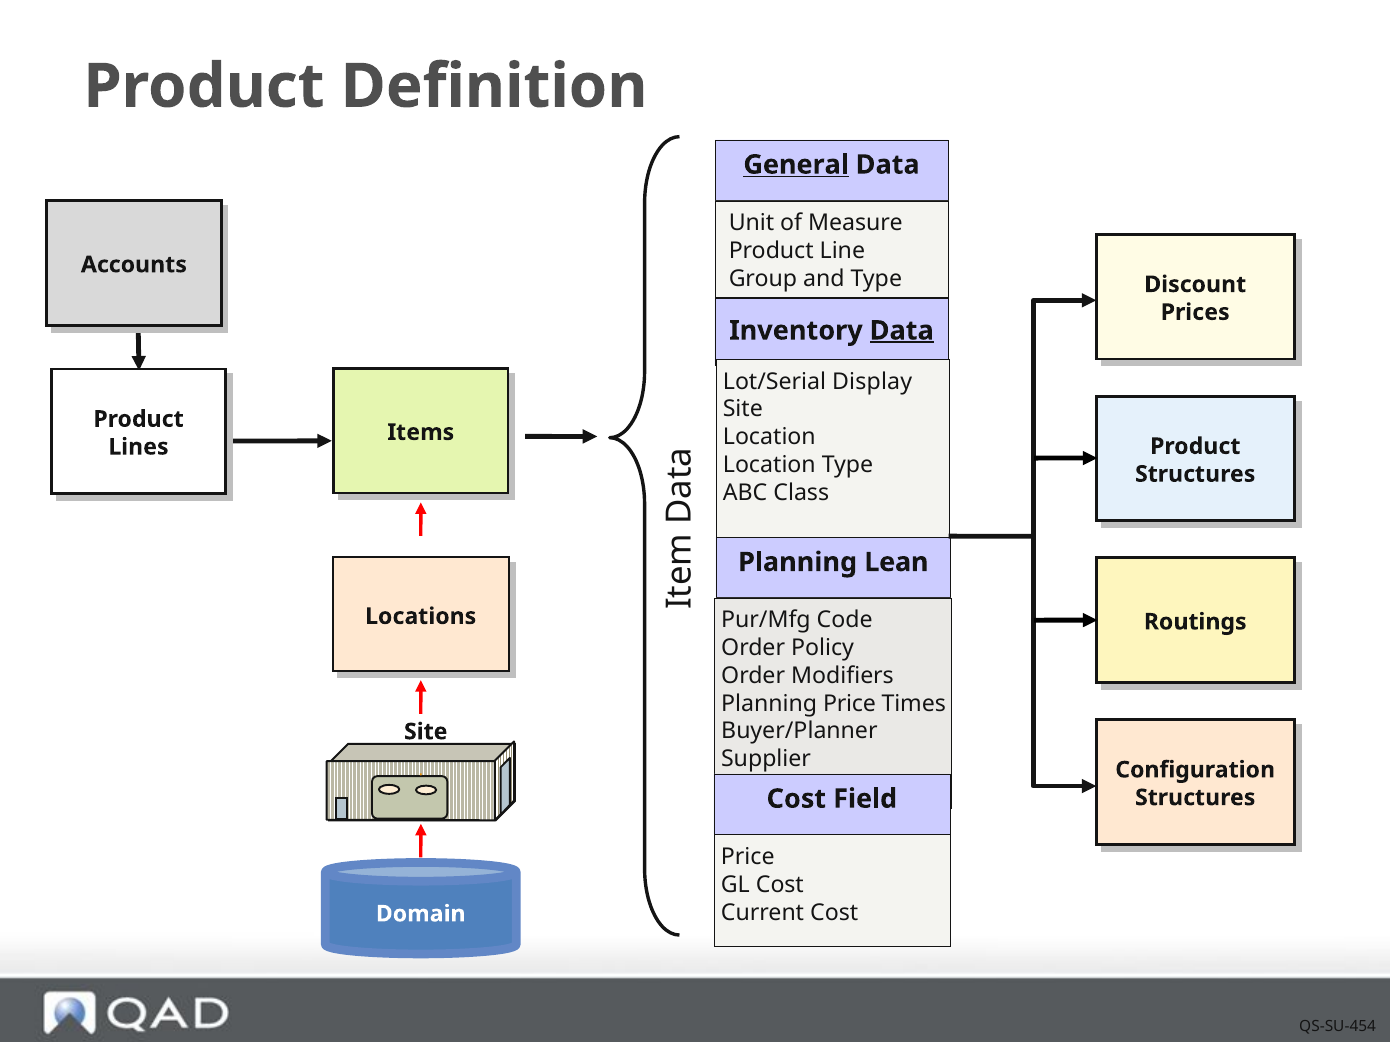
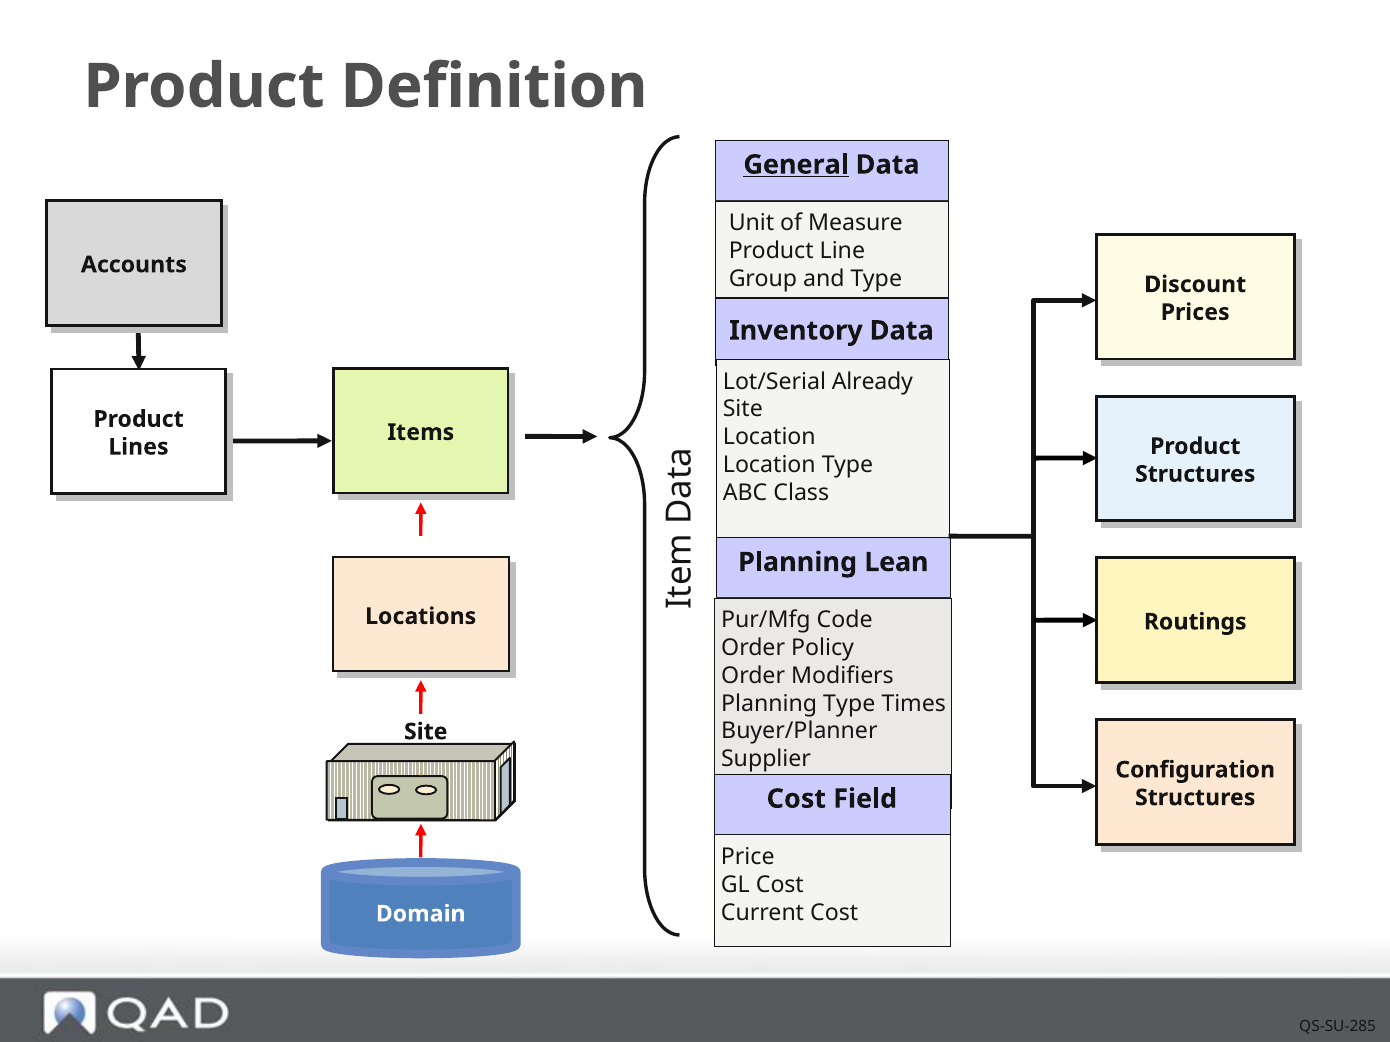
Data underline: present -> none (902, 331)
Display: Display -> Already (872, 382)
Planning Price: Price -> Type (849, 704)
QS-SU-454: QS-SU-454 -> QS-SU-285 (1338, 1027)
